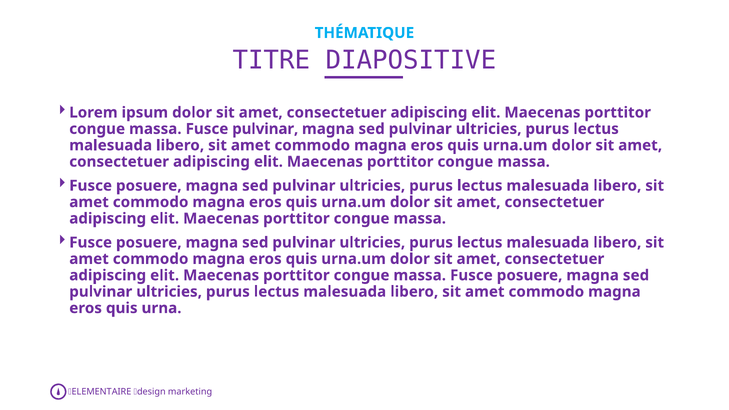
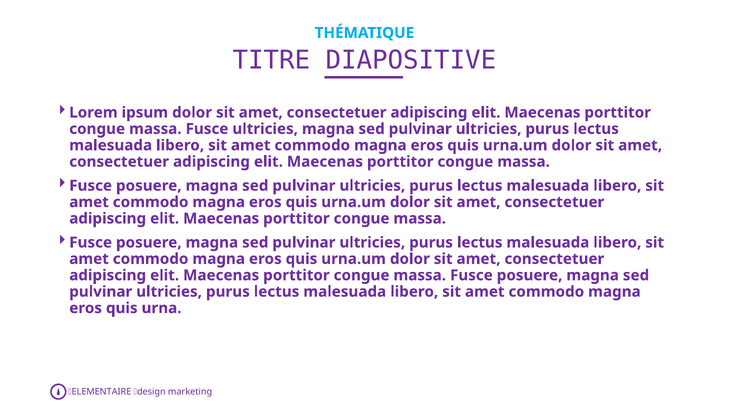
Fusce pulvinar: pulvinar -> ultricies (265, 129)
